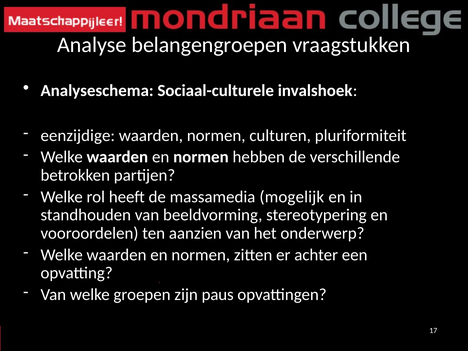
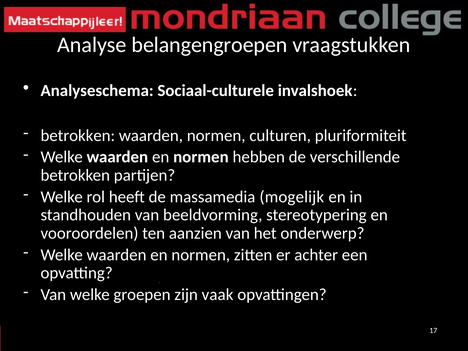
eenzijdige: eenzijdige -> betrokken (78, 136)
paus: paus -> vaak (218, 295)
